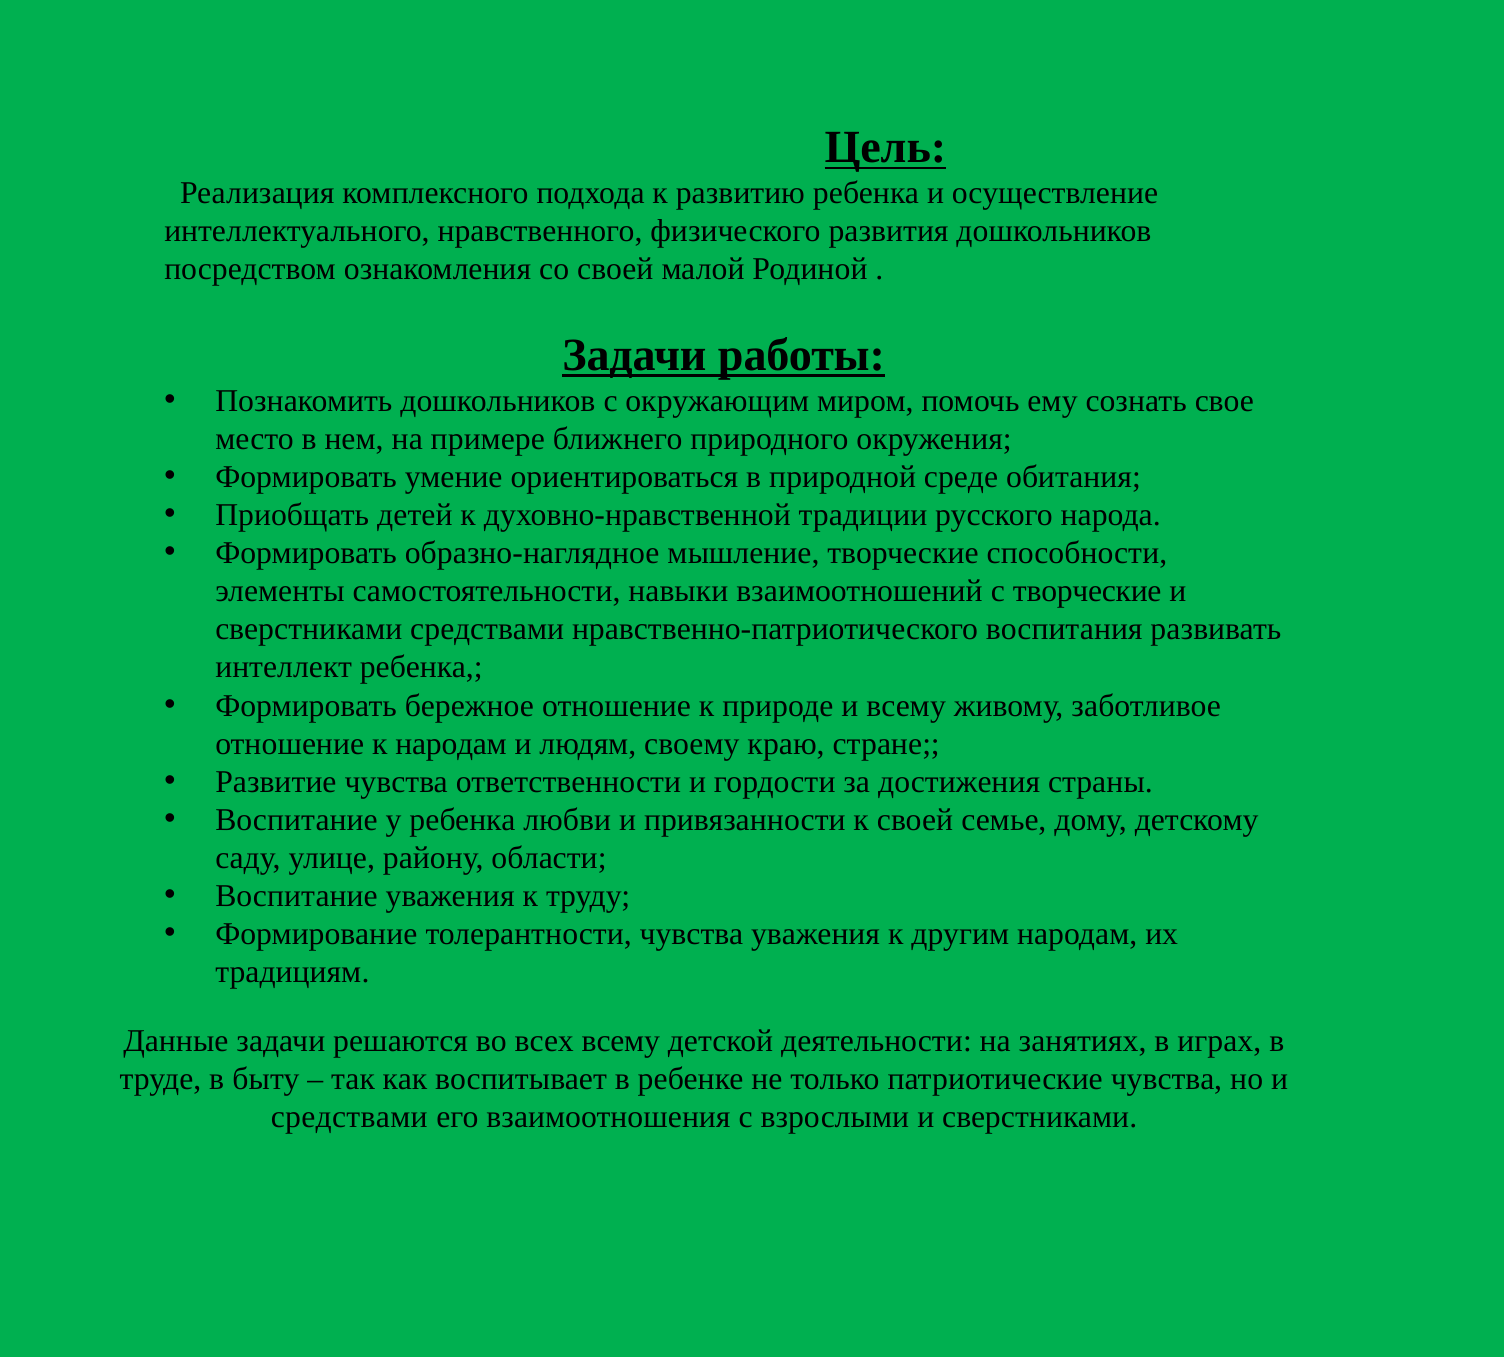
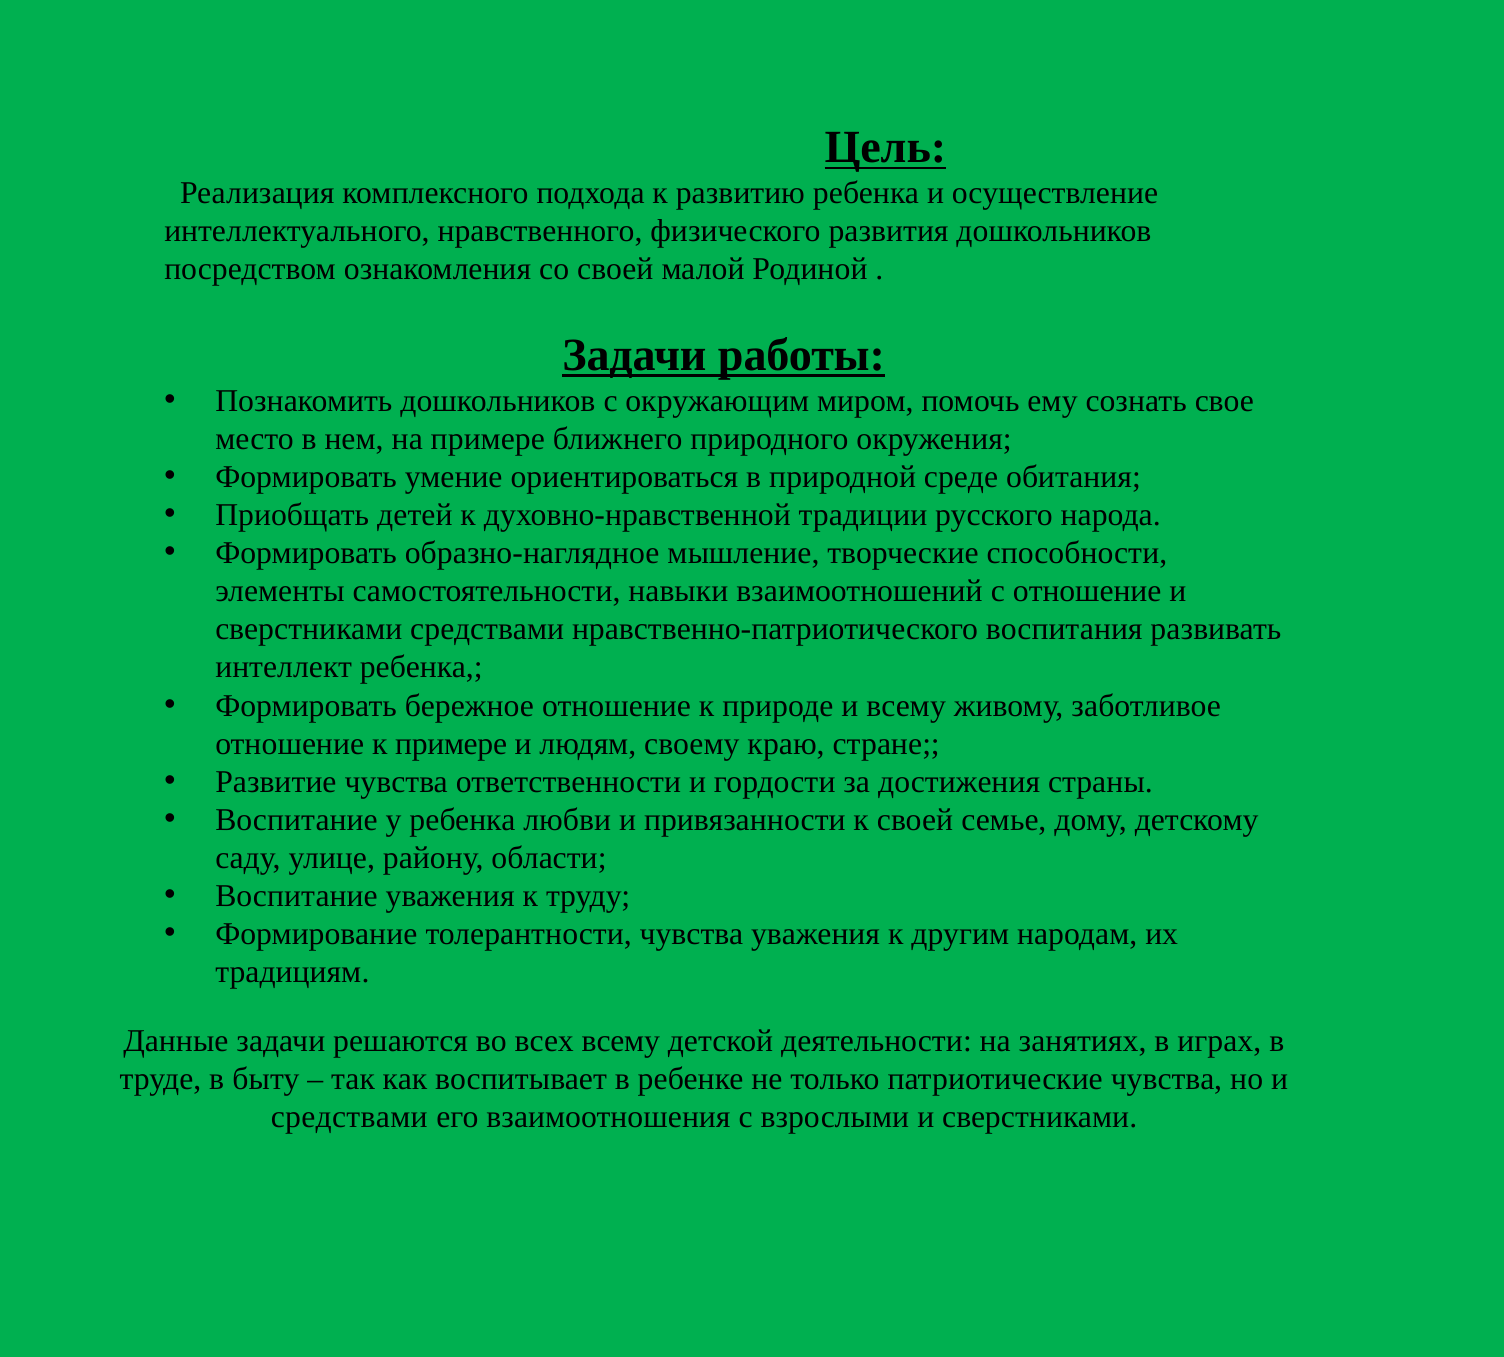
с творческие: творческие -> отношение (1087, 591)
к народам: народам -> примере (451, 744)
